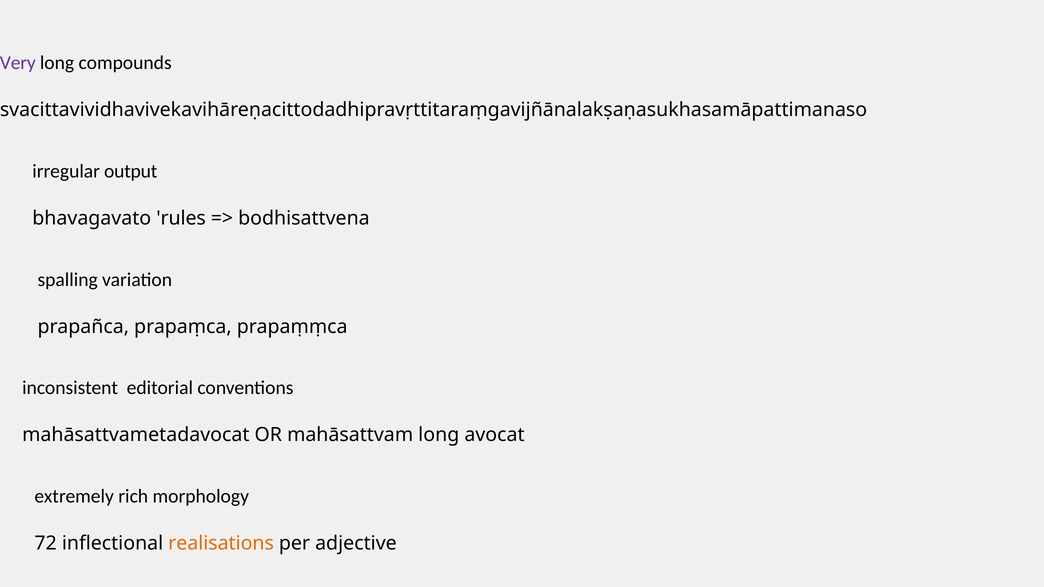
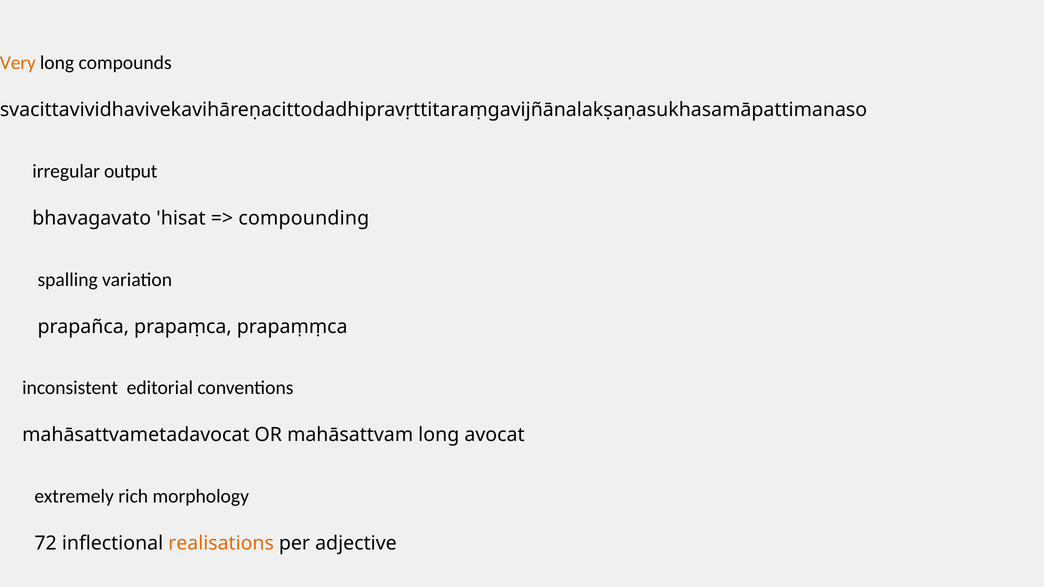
Very colour: purple -> orange (18, 63)
rules: rules -> hisat (181, 218)
bodhisattvena: bodhisattvena -> compounding (304, 218)
